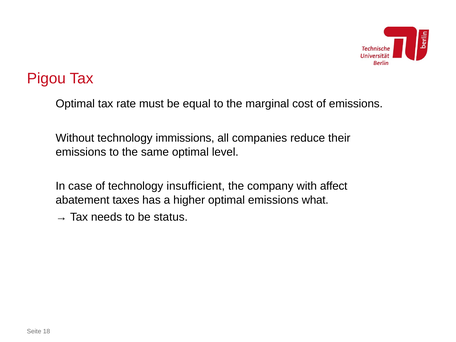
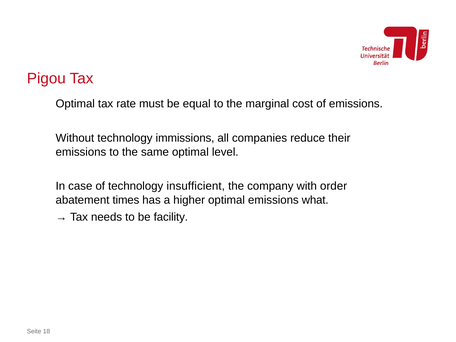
affect: affect -> order (334, 186)
taxes: taxes -> times (126, 200)
status: status -> facility (171, 217)
